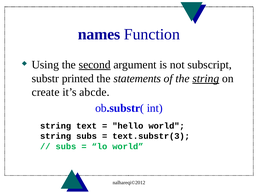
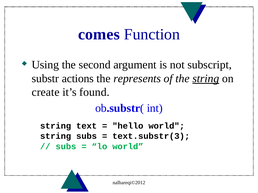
names: names -> comes (99, 34)
second underline: present -> none (95, 65)
printed: printed -> actions (78, 79)
statements: statements -> represents (137, 79)
abcde: abcde -> found (94, 92)
